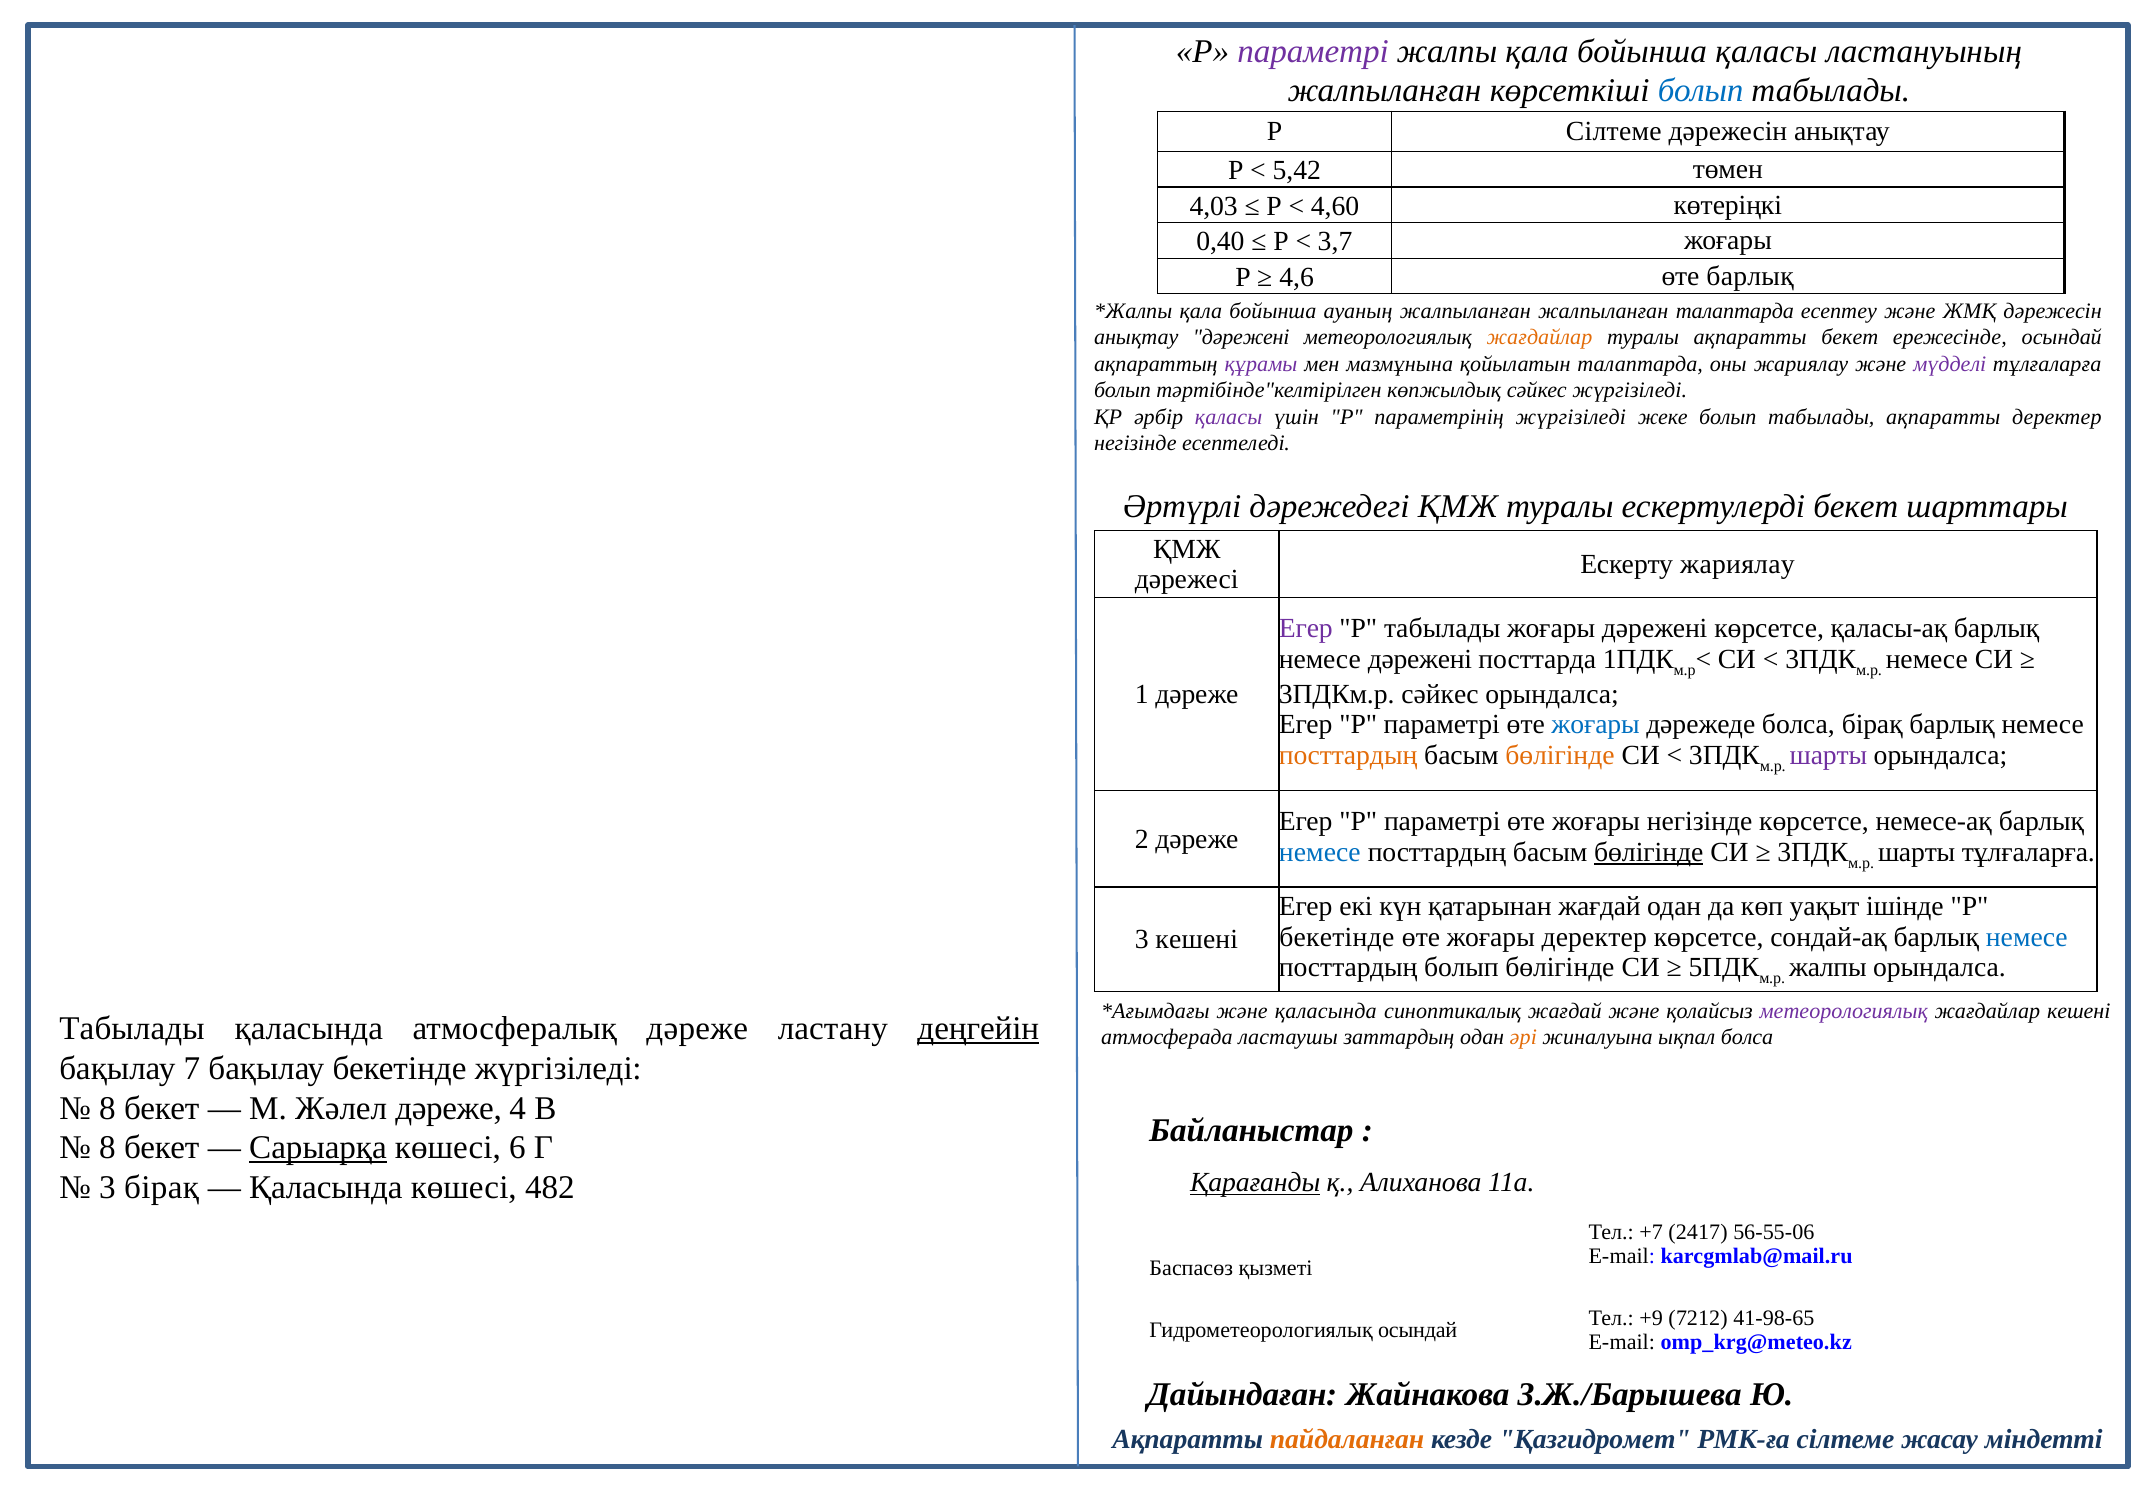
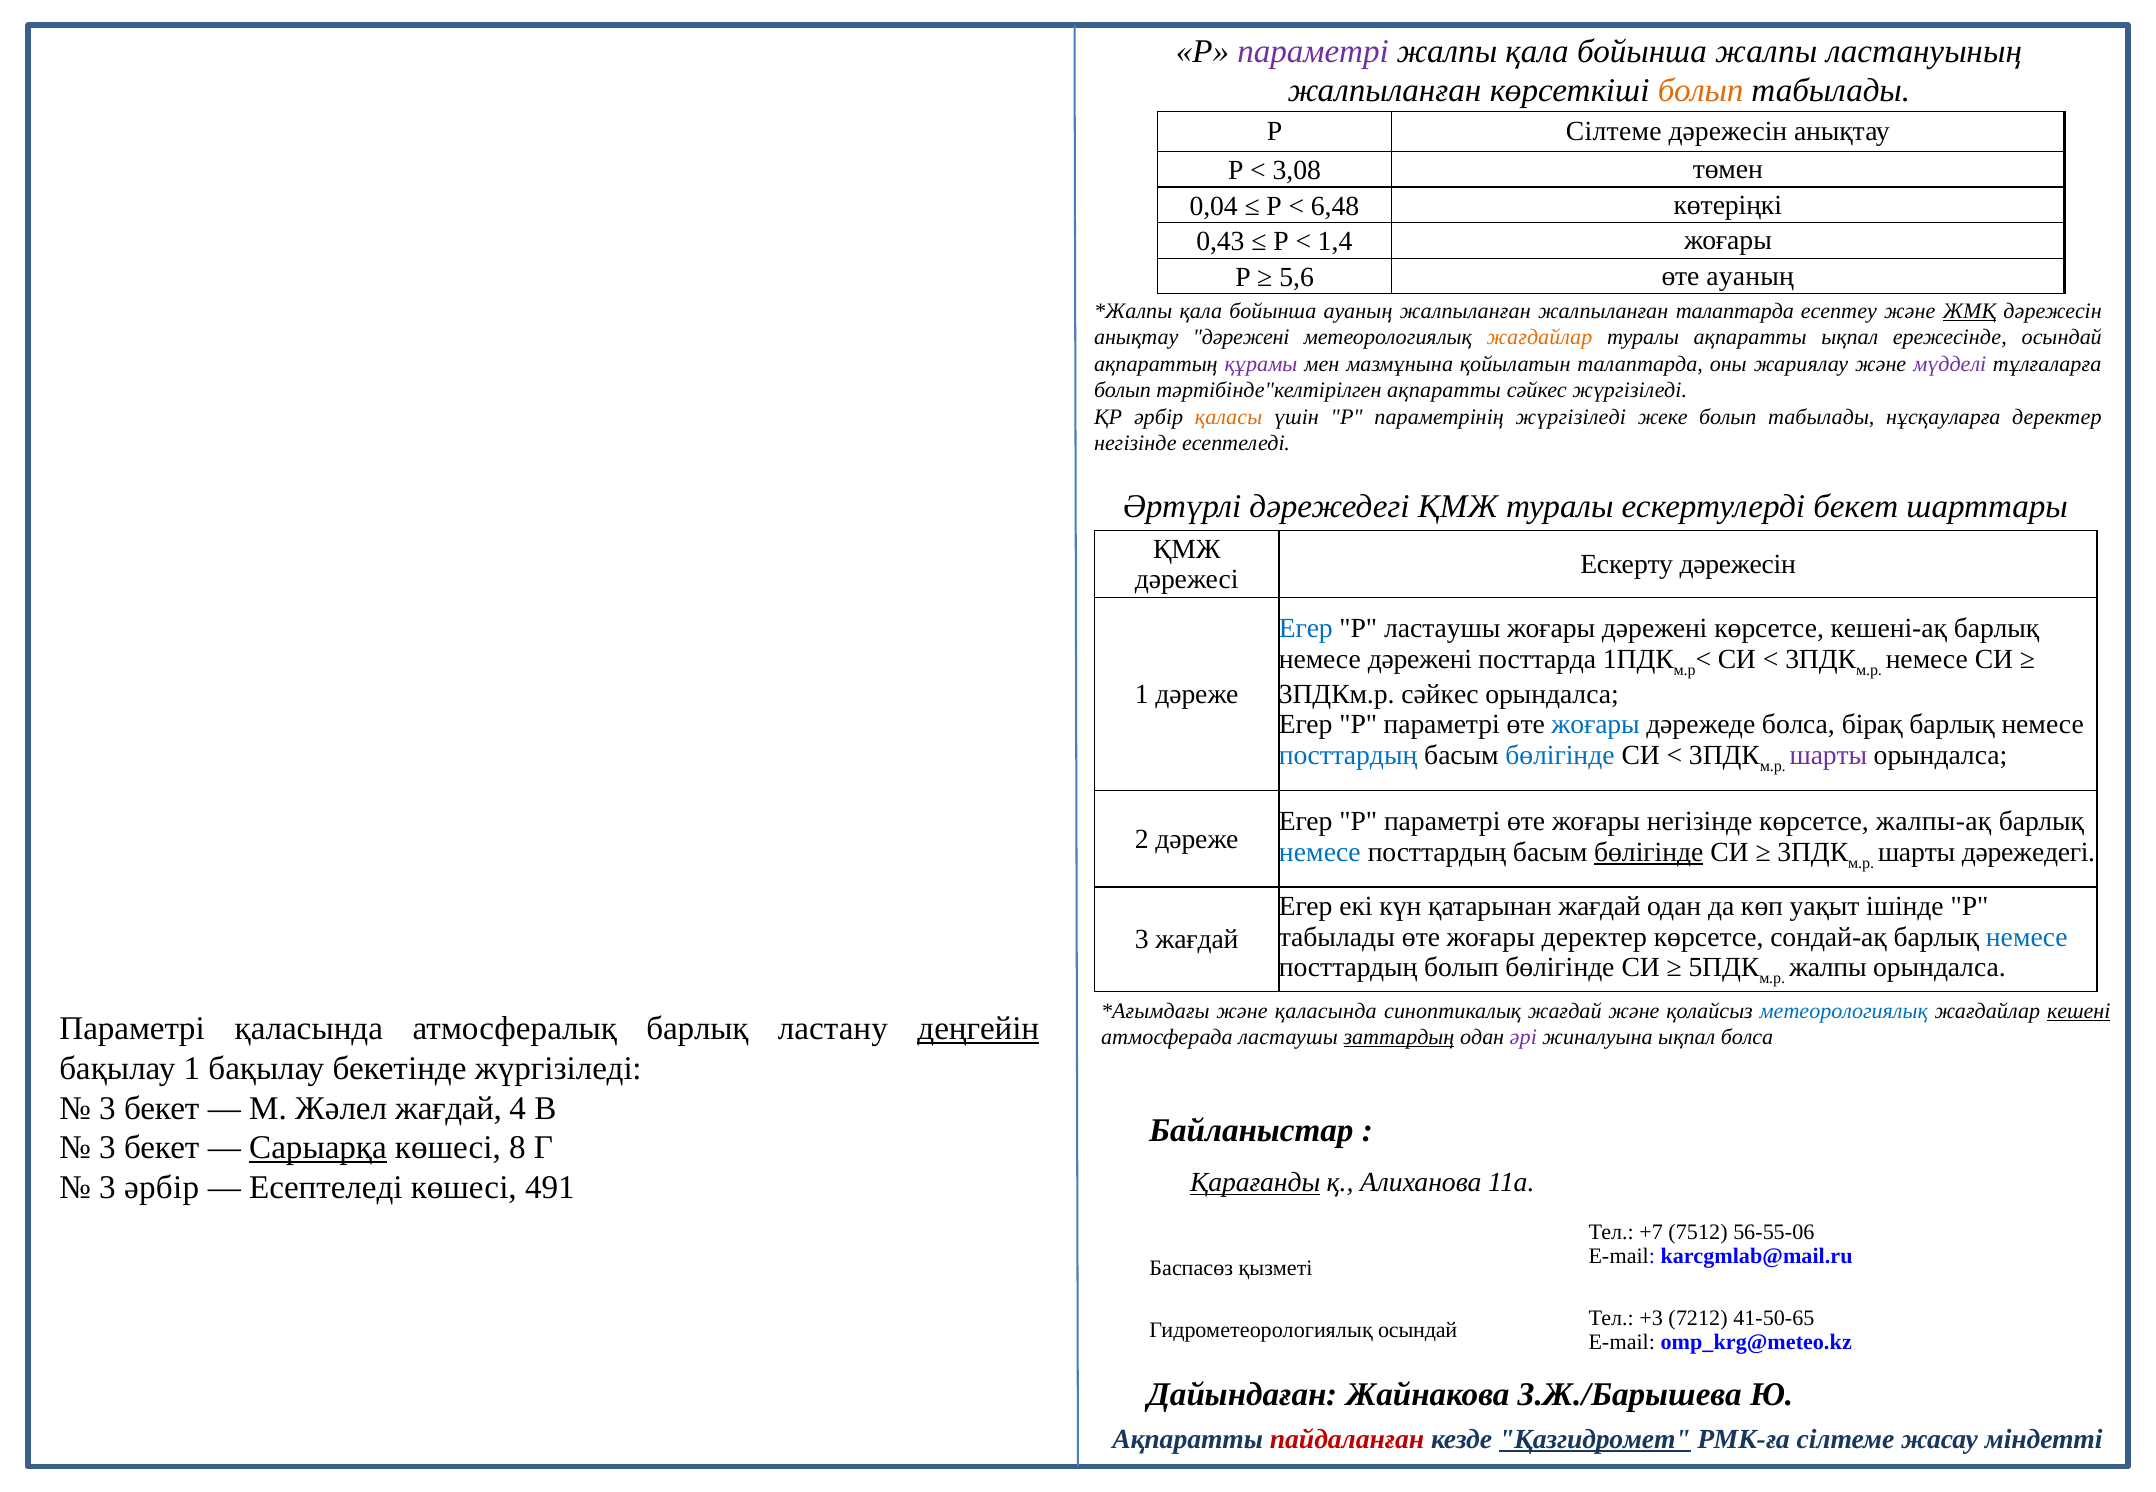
бойынша қаласы: қаласы -> жалпы (1766, 51)
болып colour: blue -> orange (1701, 91)
5,42: 5,42 -> 3,08 (1297, 171)
4,03: 4,03 -> 0,04 (1214, 206)
4,60: 4,60 -> 6,48 (1335, 206)
0,40: 0,40 -> 0,43 (1220, 242)
3,7: 3,7 -> 1,4 (1335, 242)
4,6: 4,6 -> 5,6 (1297, 277)
өте барлық: барлық -> ауаның (1750, 276)
ЖМҚ underline: none -> present (1970, 311)
ақпаратты бекет: бекет -> ықпал (1850, 338)
тәртібінде"келтірілген көпжылдық: көпжылдық -> ақпаратты (1444, 391)
қаласы colour: purple -> orange (1229, 417)
табылады ақпаратты: ақпаратты -> нұсқауларға (1943, 417)
Ескерту жариялау: жариялау -> дәрежесін (1738, 564)
Егер colour: purple -> blue (1306, 629)
Р табылады: табылады -> ластаушы (1442, 629)
қаласы-ақ: қаласы-ақ -> кешені-ақ (1889, 629)
посттардың colour: orange -> blue (1348, 755)
бөлігінде colour: orange -> blue (1560, 755)
немесе-ақ: немесе-ақ -> жалпы-ақ (1934, 822)
шарты тұлғаларға: тұлғаларға -> дәрежедегі (2029, 852)
бекетінде: бекетінде -> табылады (1337, 938)
3 кешені: кешені -> жағдай (1197, 940)
метеорологиялық colour: purple -> blue (1844, 1011)
кешені underline: none -> present (2079, 1011)
Табылады: Табылады -> Параметрі (132, 1029)
атмосфералық дәреже: дәреже -> барлық (698, 1029)
заттардың underline: none -> present (1399, 1038)
әрі colour: orange -> purple (1523, 1038)
бақылау 7: 7 -> 1 (192, 1069)
8: 8 -> 3 (107, 1109)
Жәлел дәреже: дәреже -> жағдай (449, 1109)
8: 8 -> 3 (107, 1148)
6: 6 -> 8 (517, 1148)
3 бірақ: бірақ -> әрбір (162, 1188)
Қаласында: Қаласында -> Есептеледі (326, 1188)
482: 482 -> 491 (550, 1188)
2417: 2417 -> 7512 (1698, 1232)
+9: +9 -> +3 (1651, 1318)
41-98-65: 41-98-65 -> 41-50-65 (1774, 1318)
пайдаланған colour: orange -> red (1347, 1440)
Қазгидромет underline: none -> present (1595, 1440)
